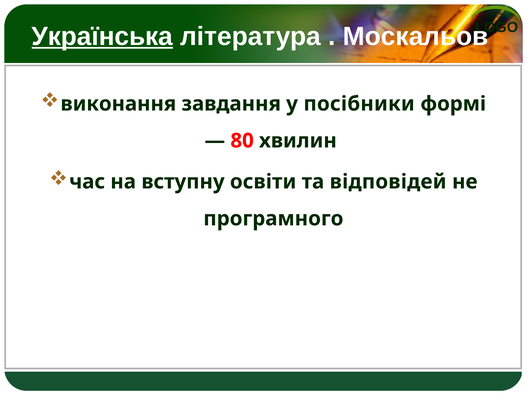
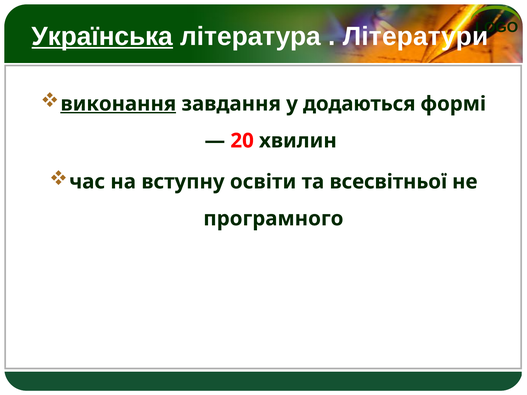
Москальов: Москальов -> Літератури (416, 36)
виконання underline: none -> present (118, 104)
посібники: посібники -> додаються (359, 104)
80: 80 -> 20 (242, 141)
відповідей: відповідей -> всесвітньої (388, 182)
